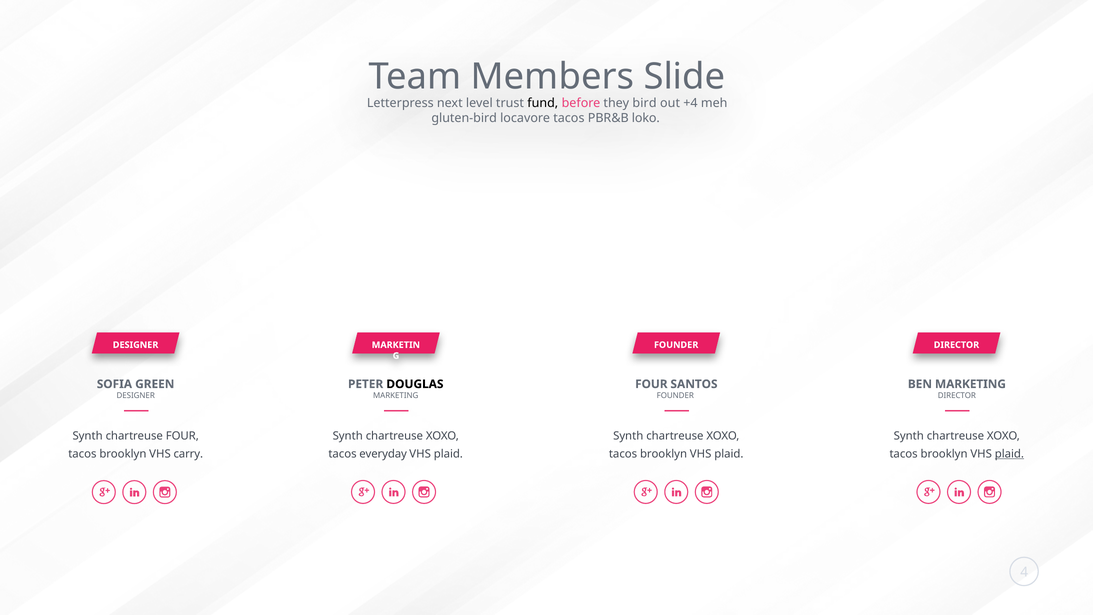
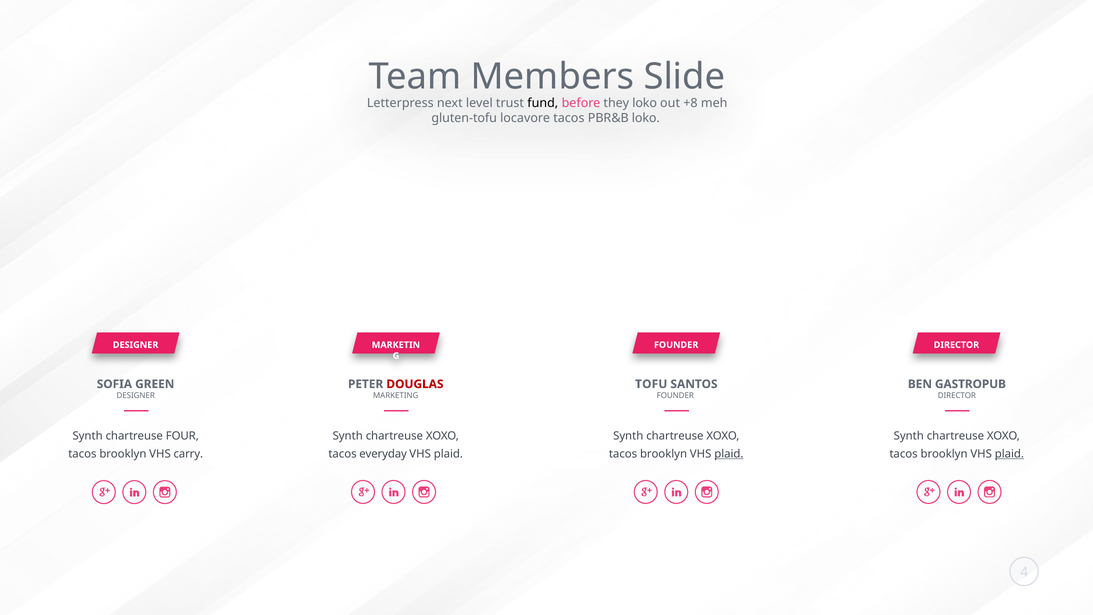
they bird: bird -> loko (645, 103)
+4: +4 -> +8 (690, 103)
gluten-bird: gluten-bird -> gluten-tofu (464, 118)
DOUGLAS colour: black -> red (415, 384)
FOUR: FOUR -> TOFU (651, 384)
BEN MARKETING: MARKETING -> GASTROPUB (970, 384)
plaid underline: none -> present (729, 454)
